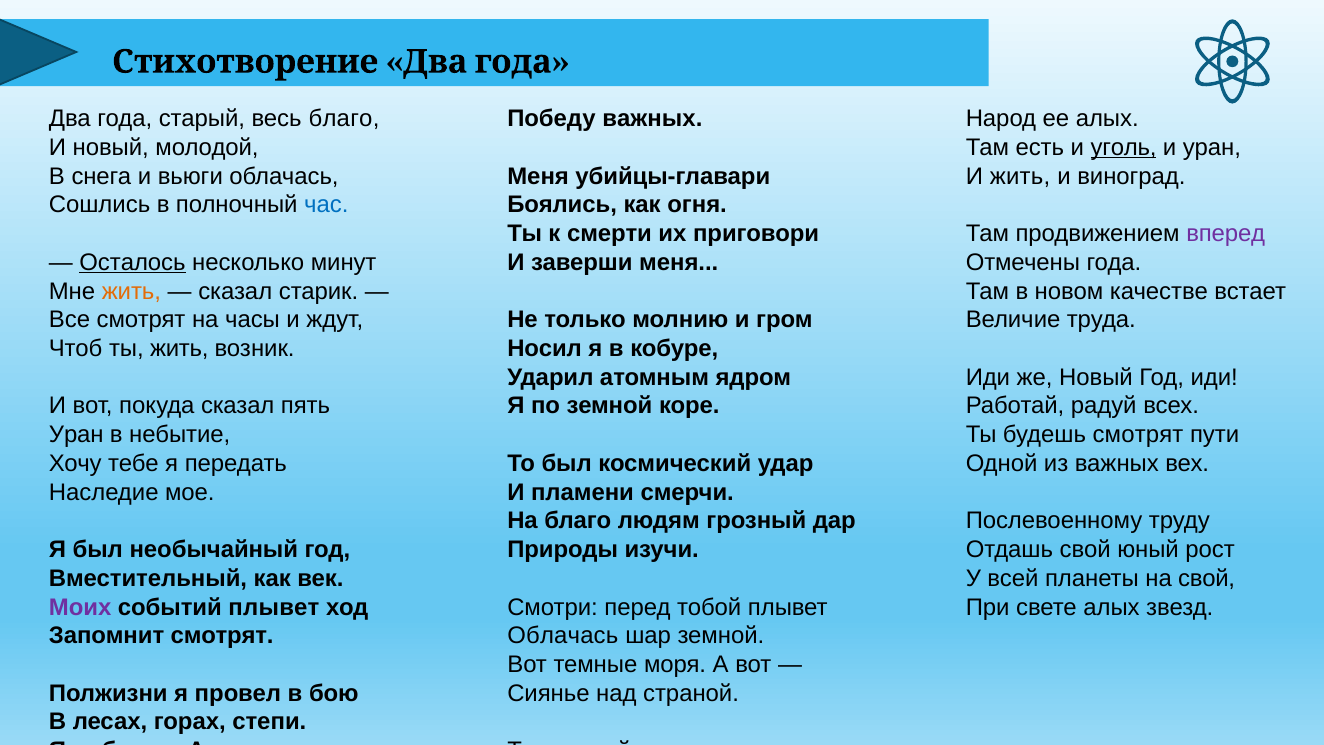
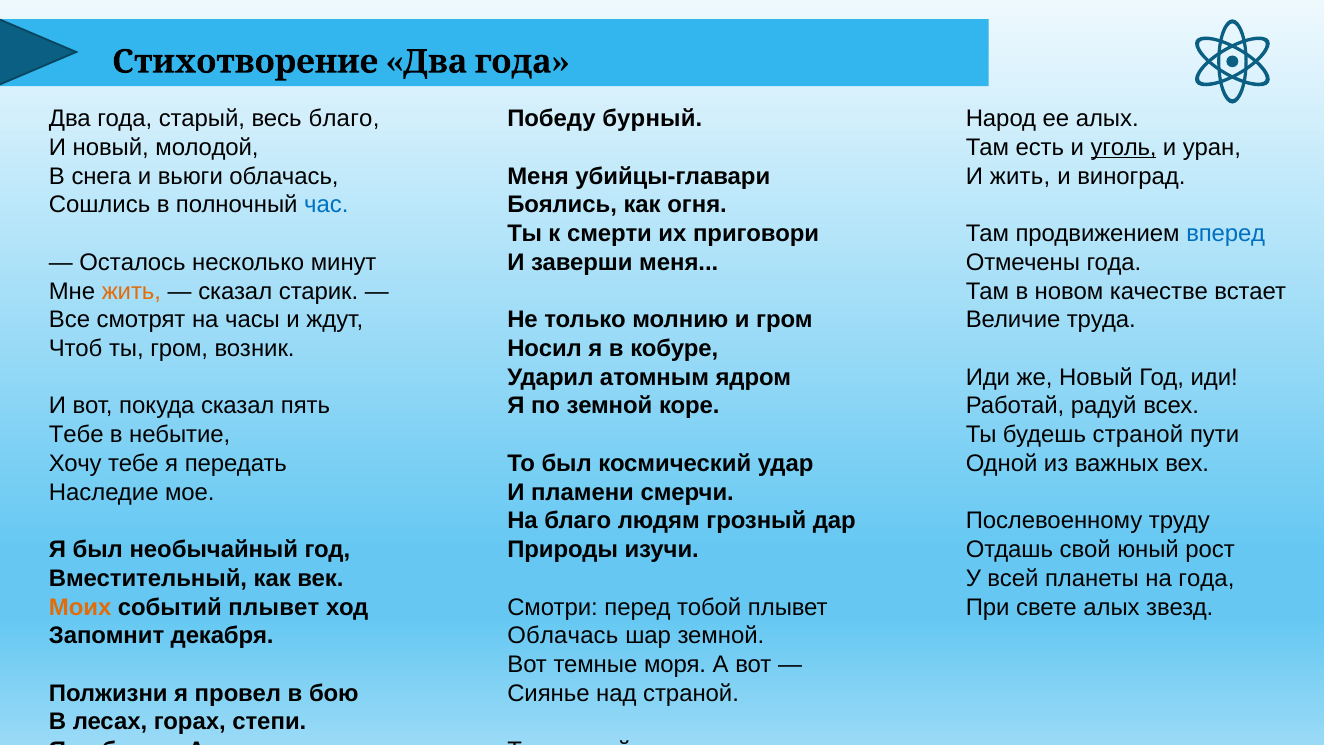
Победу важных: важных -> бурный (652, 119)
вперед colour: purple -> blue (1226, 234)
Осталось underline: present -> none (132, 262)
ты жить: жить -> гром (179, 348)
Уран: Уран -> Тебе (76, 435)
будешь смотрят: смотрят -> страной (1138, 435)
на свой: свой -> года (1206, 578)
Моих colour: purple -> orange (80, 607)
Запомнит смотрят: смотрят -> декабря (222, 636)
